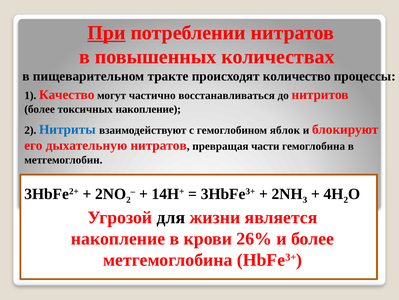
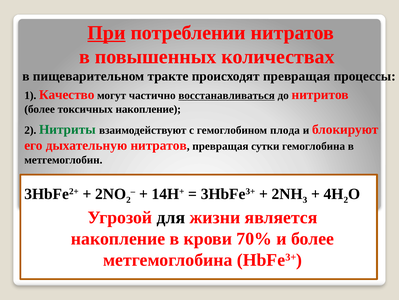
происходят количество: количество -> превращая (297, 76)
восстанавливаться underline: none -> present (227, 95)
Нитриты colour: blue -> green (67, 129)
яблок: яблок -> плода (285, 130)
части: части -> сутки (265, 146)
26%: 26% -> 70% (254, 238)
